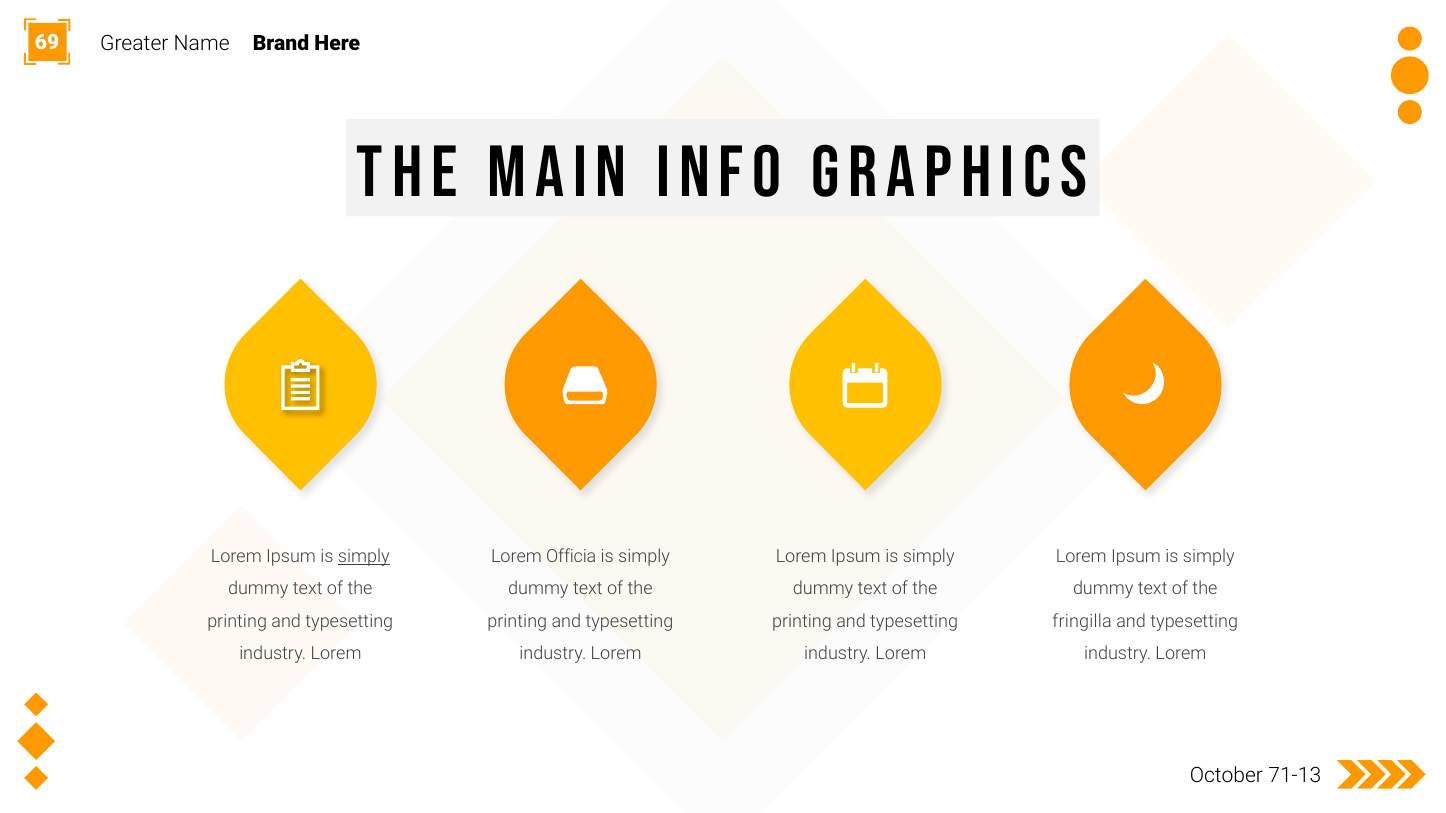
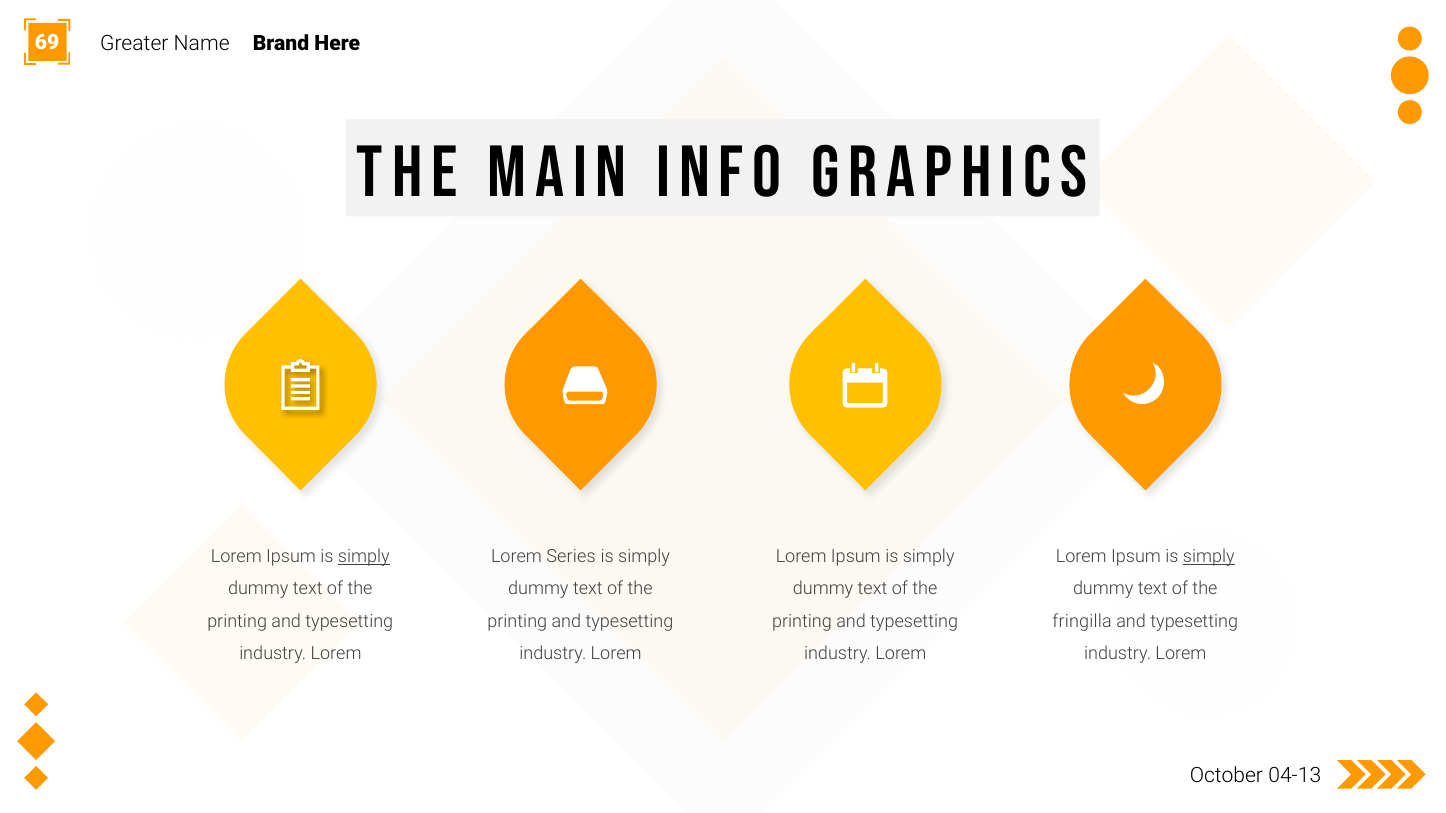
Officia: Officia -> Series (571, 557)
simply underline: none -> present (1209, 557)
71-13: 71-13 -> 04-13 (1295, 776)
